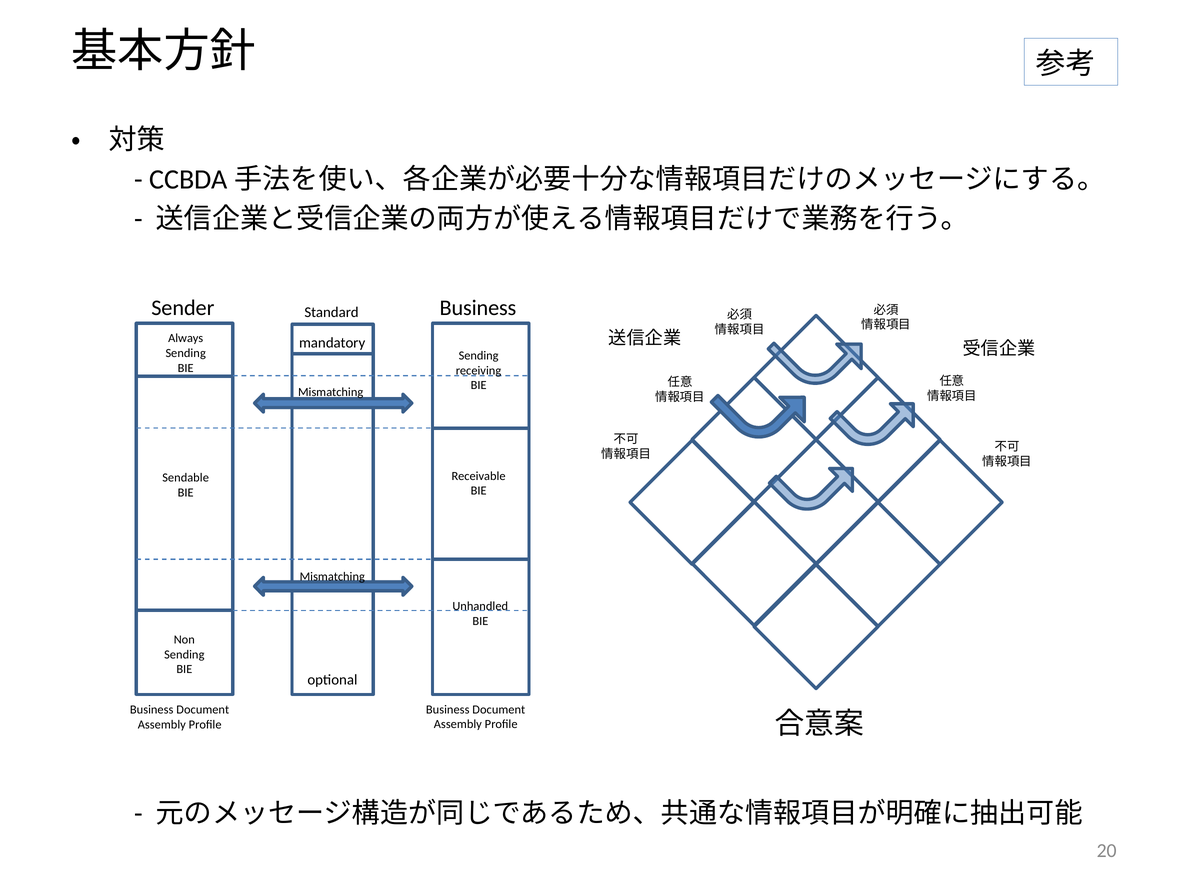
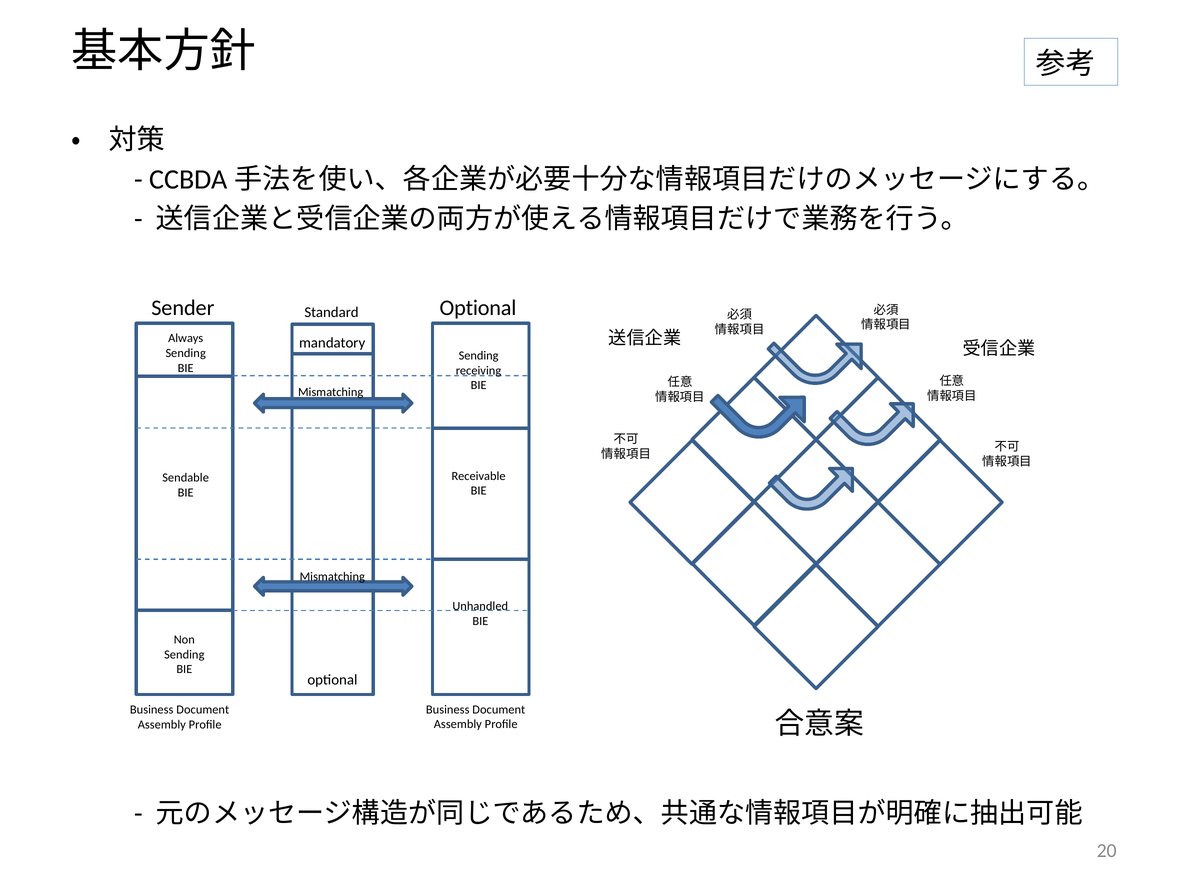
Sender Business: Business -> Optional (478, 308)
